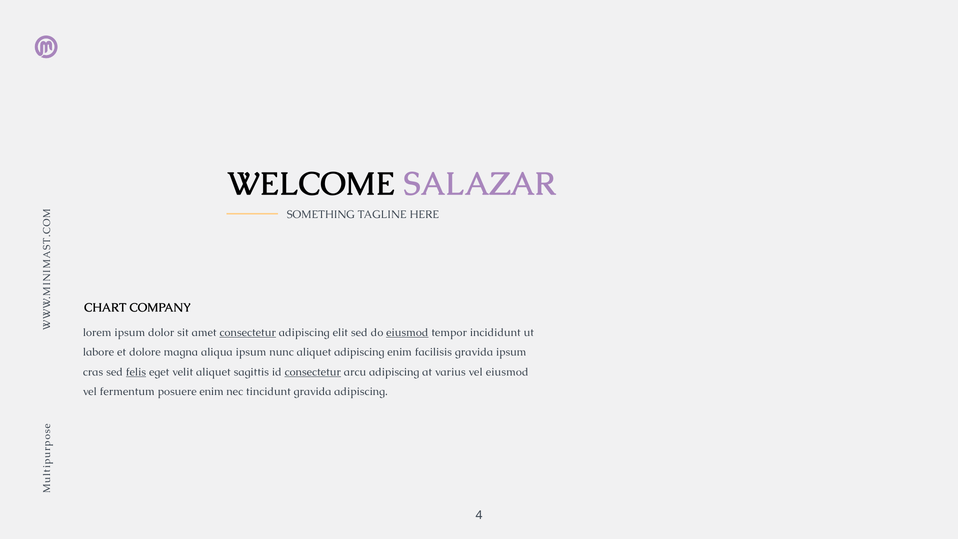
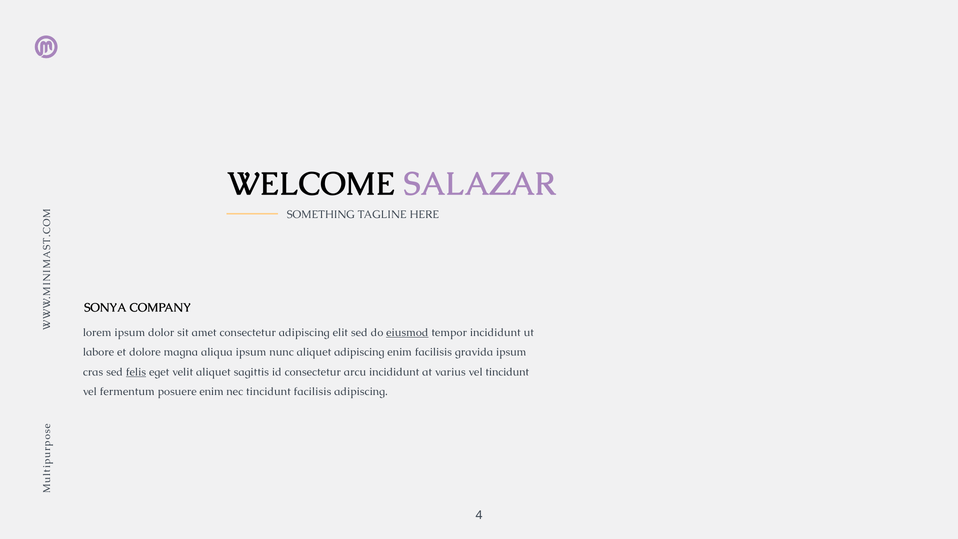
CHART: CHART -> SONYA (105, 308)
consectetur underline: present -> none (248, 332)
consectetur underline: present -> none (313, 372)
arcu adipiscing: adipiscing -> incididunt (394, 372)
vel eiusmod: eiusmod -> tincidunt (507, 372)
tincidunt gravida: gravida -> facilisis (312, 392)
